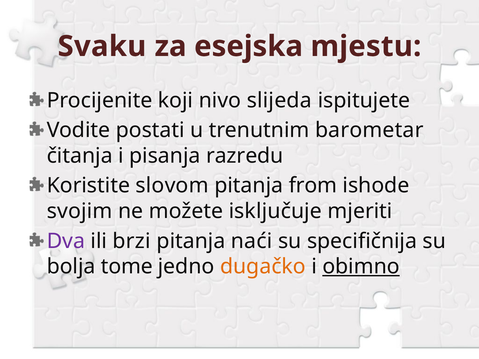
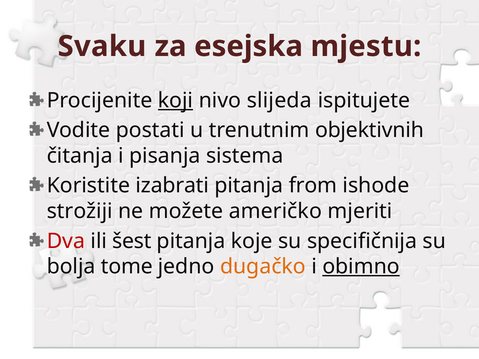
koji underline: none -> present (176, 101)
barometar: barometar -> objektivnih (369, 130)
razredu: razredu -> sistema (245, 156)
slovom: slovom -> izabrati (172, 186)
svojim: svojim -> strožiji (80, 211)
isključuje: isključuje -> američko (275, 211)
Dva colour: purple -> red (66, 241)
brzi: brzi -> šest (132, 241)
naći: naći -> koje (252, 241)
